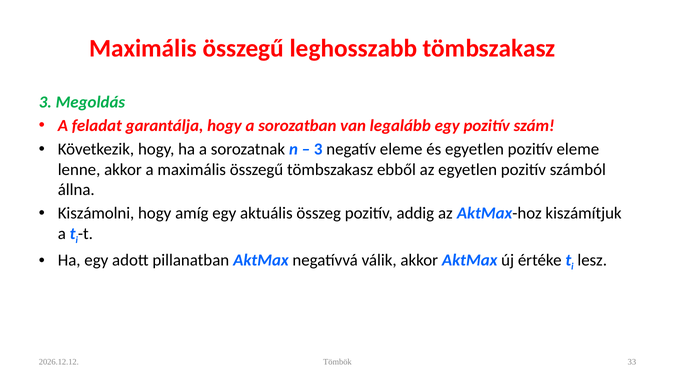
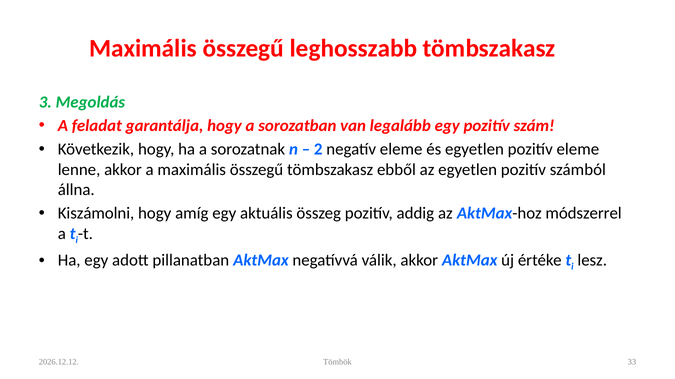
3: 3 -> 2 (318, 150)
kiszámítjuk: kiszámítjuk -> módszerrel (584, 214)
